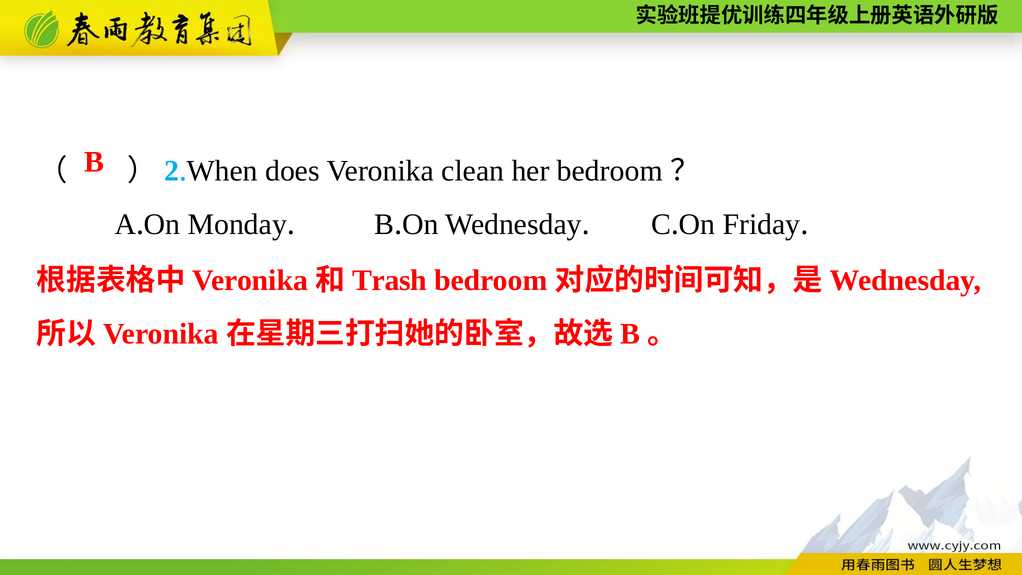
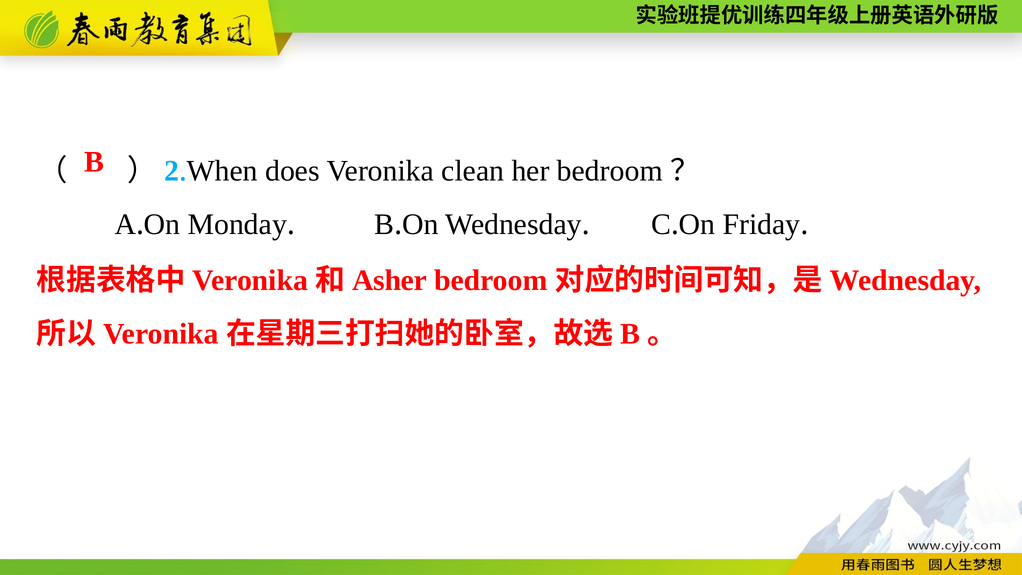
Trash: Trash -> Asher (390, 280)
